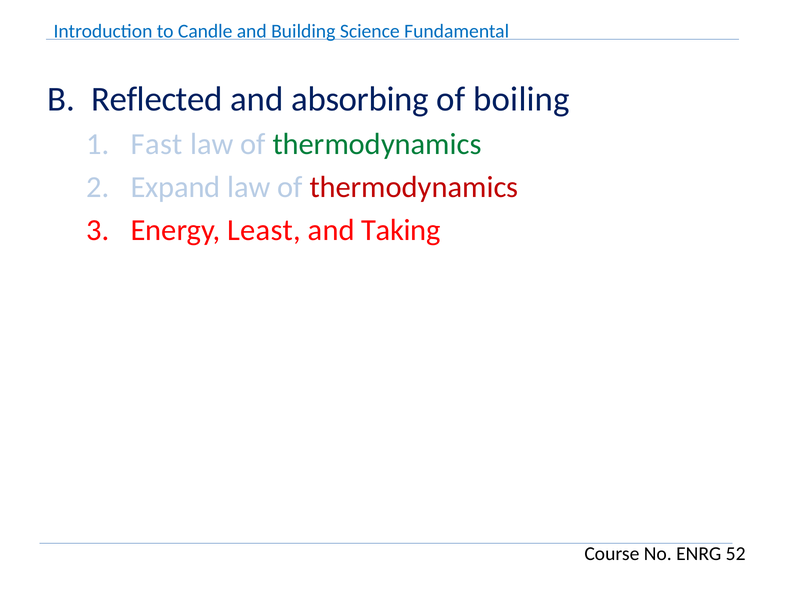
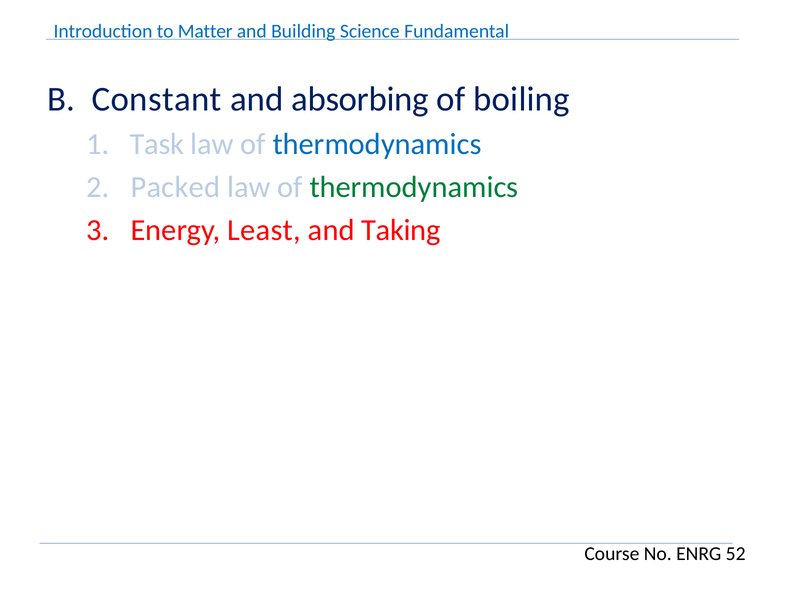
Candle: Candle -> Matter (205, 31)
Reflected: Reflected -> Constant (157, 99)
Fast: Fast -> Task (157, 144)
thermodynamics colour: green -> blue (377, 144)
Expand: Expand -> Packed (175, 187)
thermodynamics colour: red -> green (414, 187)
